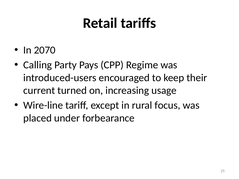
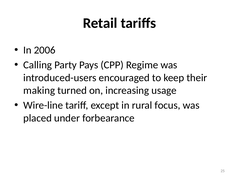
2070: 2070 -> 2006 (45, 50)
current: current -> making (39, 91)
